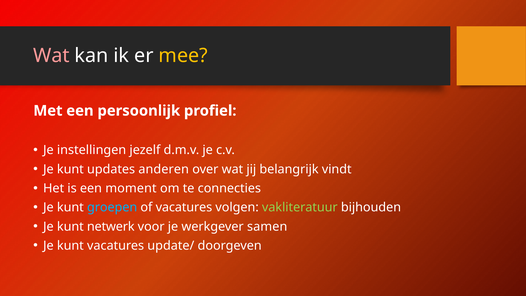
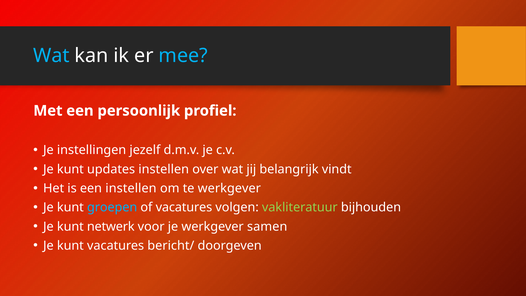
Wat colour: pink -> light blue (51, 56)
mee colour: yellow -> light blue (183, 56)
updates anderen: anderen -> instellen (164, 169)
een moment: moment -> instellen (131, 188)
te connecties: connecties -> werkgever (229, 188)
update/: update/ -> bericht/ (171, 246)
